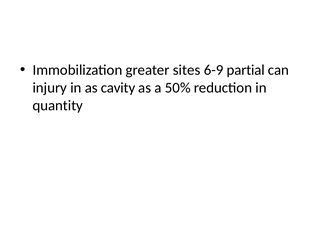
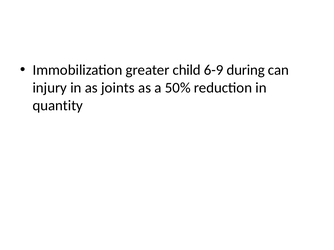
sites: sites -> child (187, 70)
partial: partial -> during (246, 70)
cavity: cavity -> joints (118, 88)
